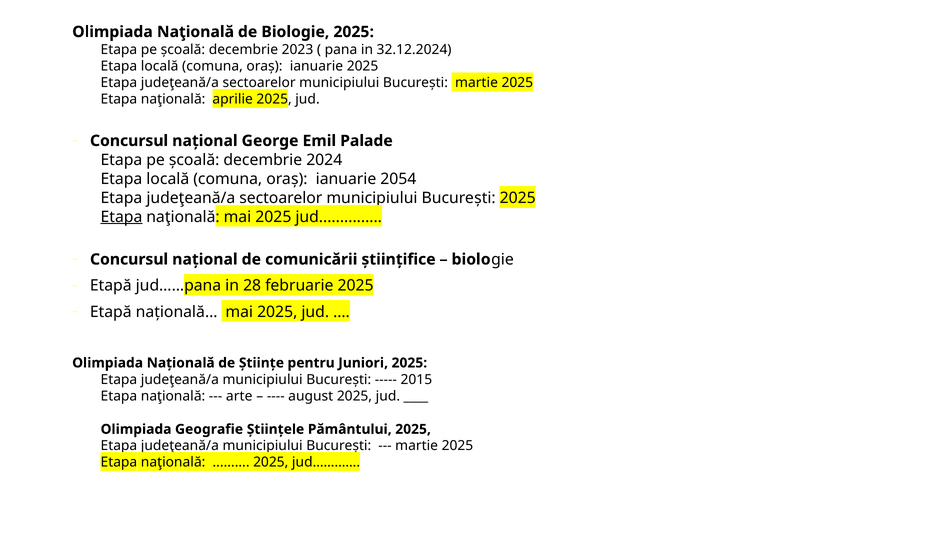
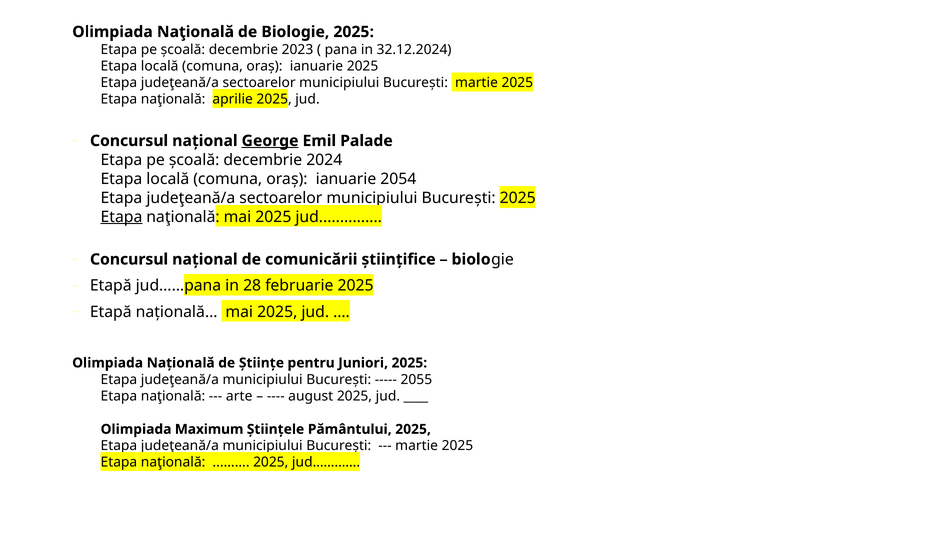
George underline: none -> present (270, 141)
2015: 2015 -> 2055 (416, 379)
Geografie: Geografie -> Maximum (209, 429)
